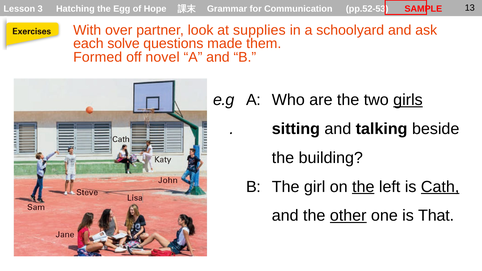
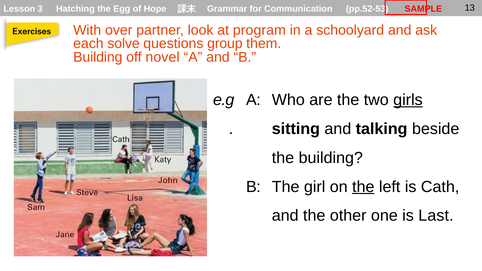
supplies: supplies -> program (259, 30)
made: made -> group (225, 44)
Formed: Formed -> Building (98, 57)
Cath underline: present -> none (440, 187)
other underline: present -> none (348, 216)
That: That -> Last (436, 216)
